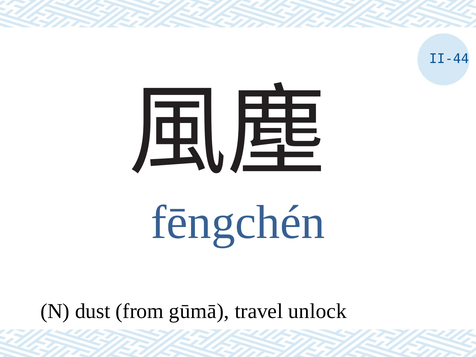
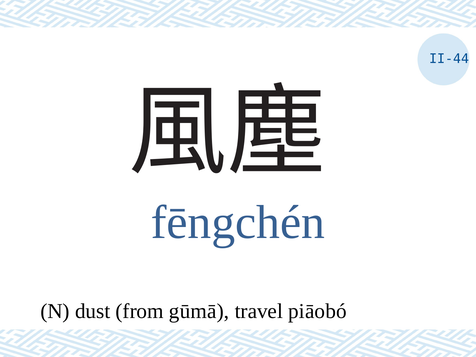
unlock: unlock -> piāobó (317, 311)
